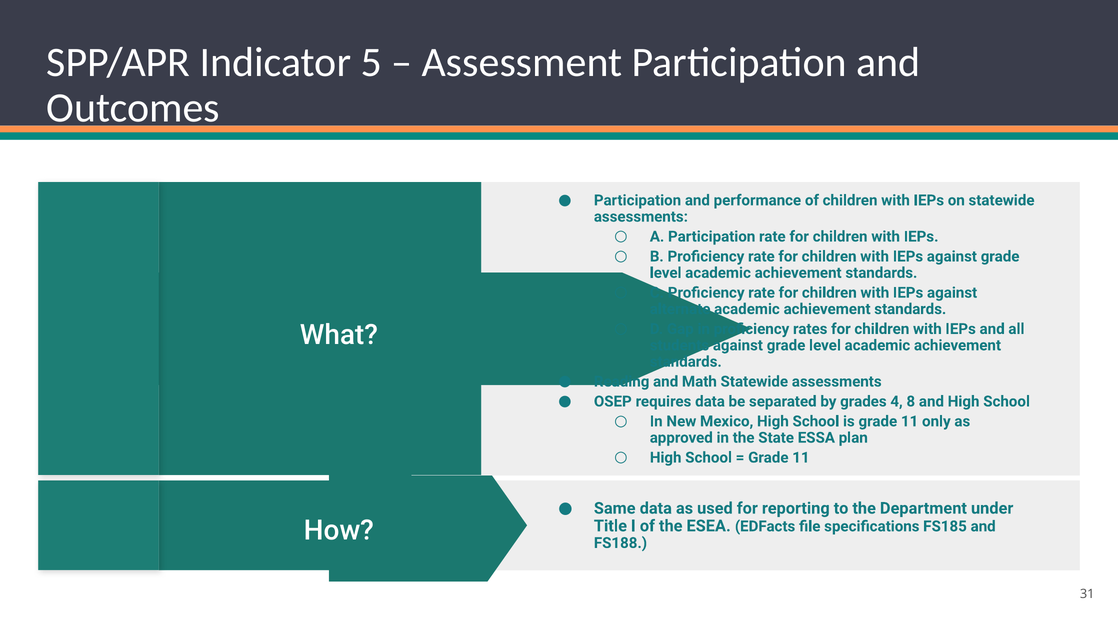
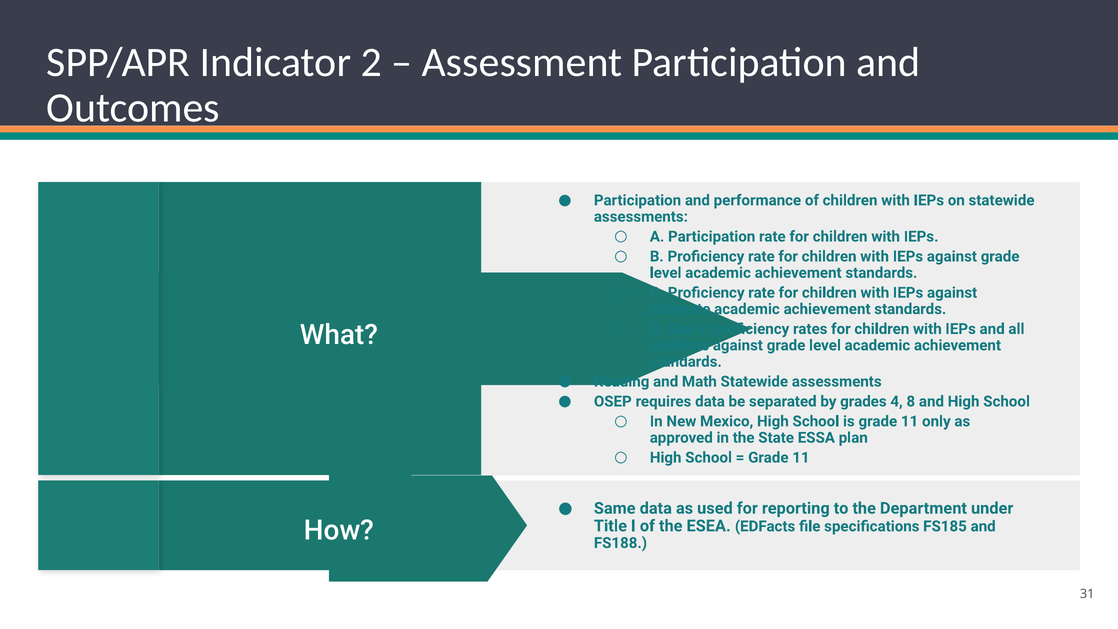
5: 5 -> 2 (371, 62)
